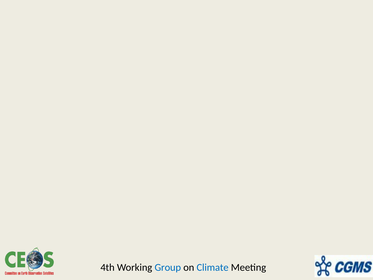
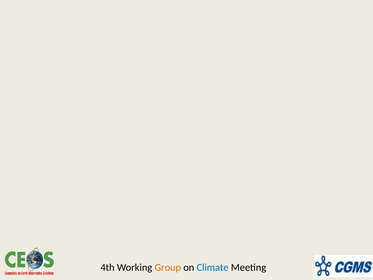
Group colour: blue -> orange (168, 267)
